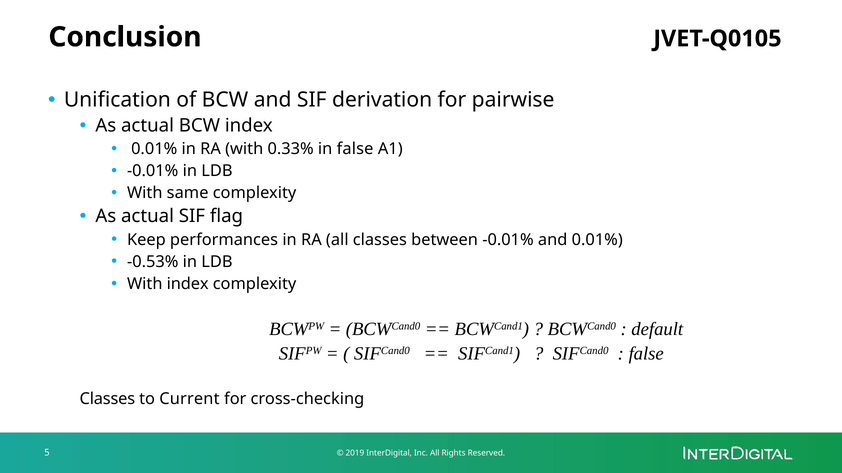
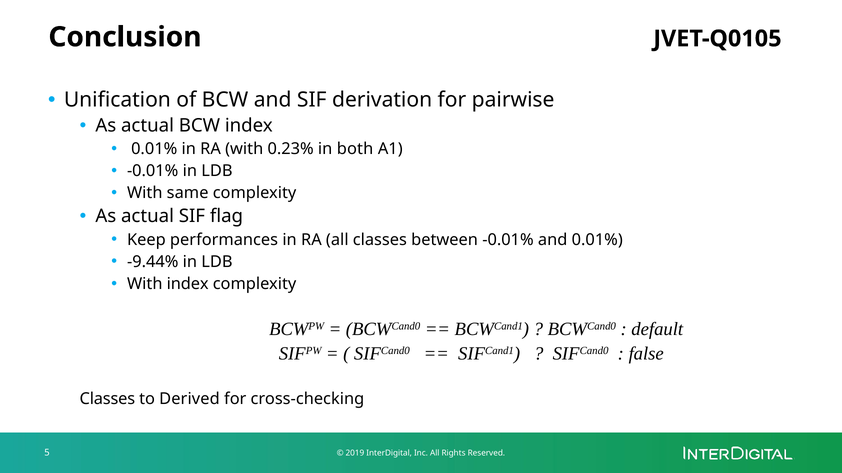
0.33%: 0.33% -> 0.23% (291, 149)
in false: false -> both (355, 149)
-0.53%: -0.53% -> -9.44% (153, 262)
Current: Current -> Derived (189, 399)
